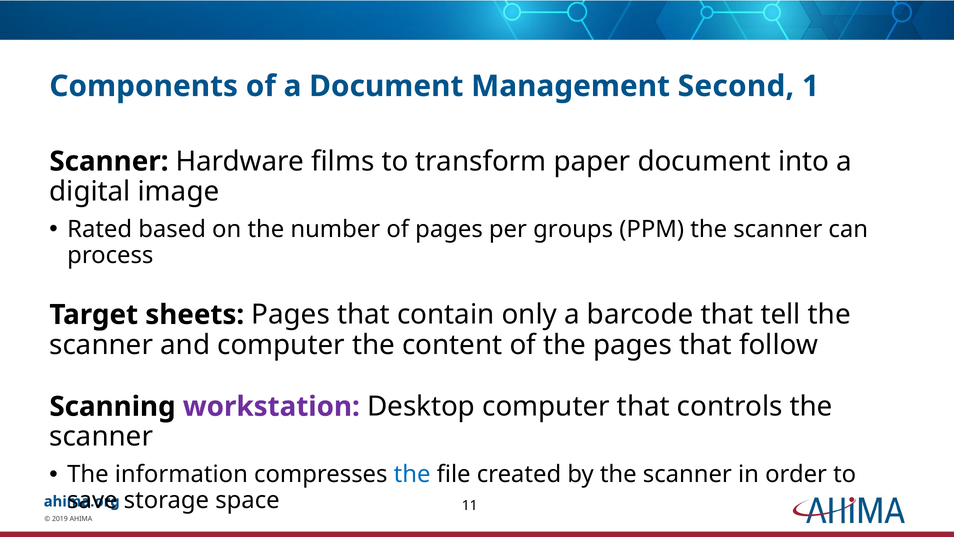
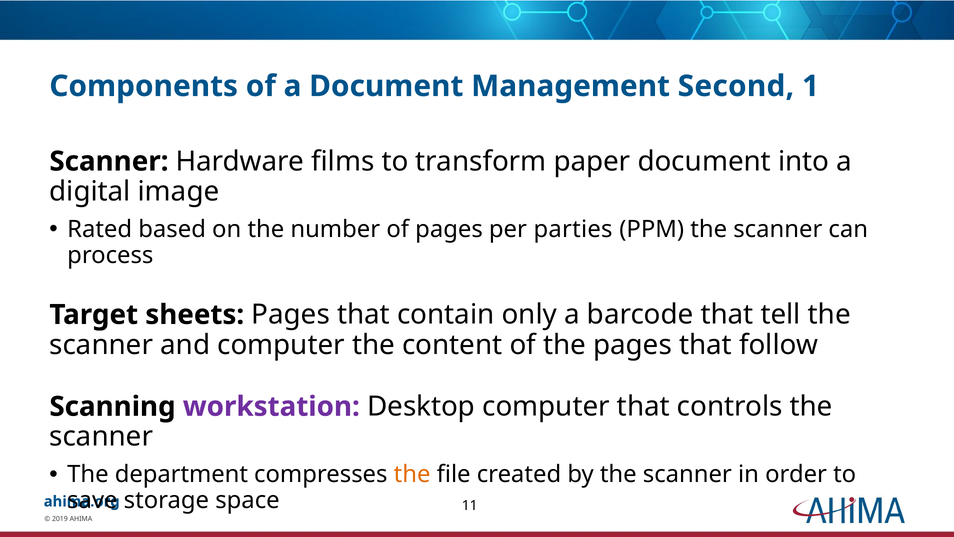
groups: groups -> parties (573, 229)
information: information -> department (181, 474)
the colour: blue -> orange (412, 474)
